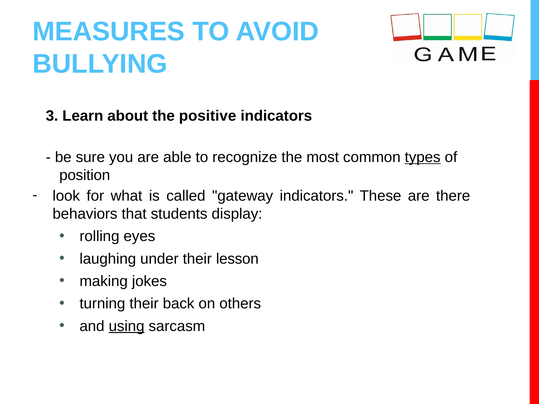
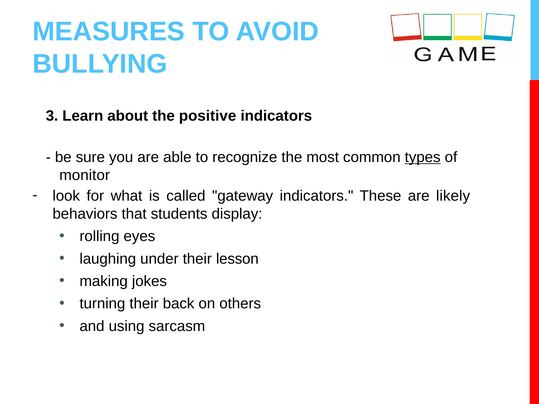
position: position -> monitor (85, 175)
there: there -> likely (453, 196)
using underline: present -> none (127, 326)
